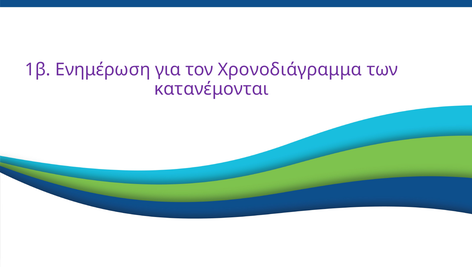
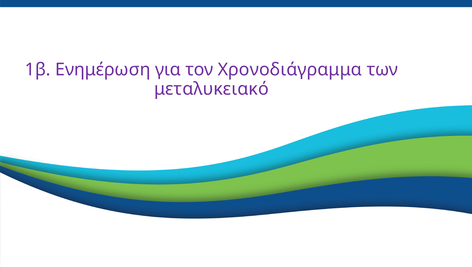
κατανέμονται: κατανέμονται -> μεταλυκειακό (211, 89)
